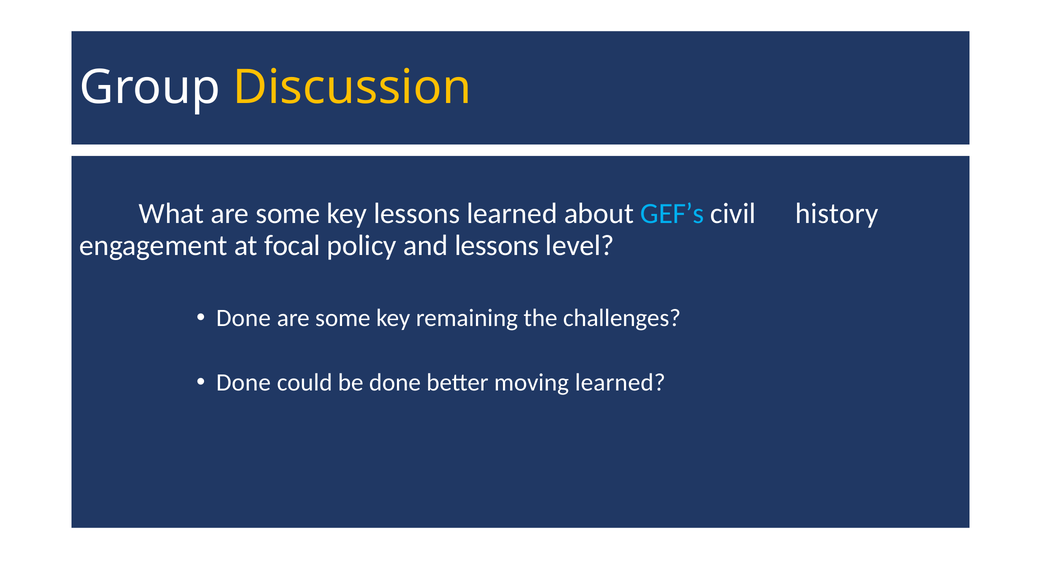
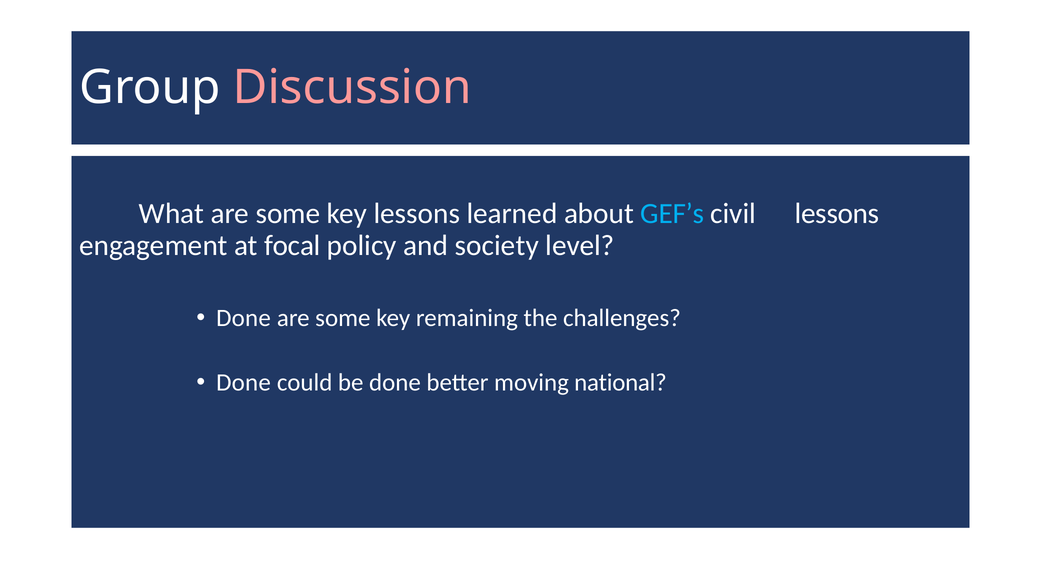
Discussion colour: yellow -> pink (352, 87)
civil history: history -> lessons (837, 214)
and lessons: lessons -> society (497, 245)
moving learned: learned -> national (620, 382)
